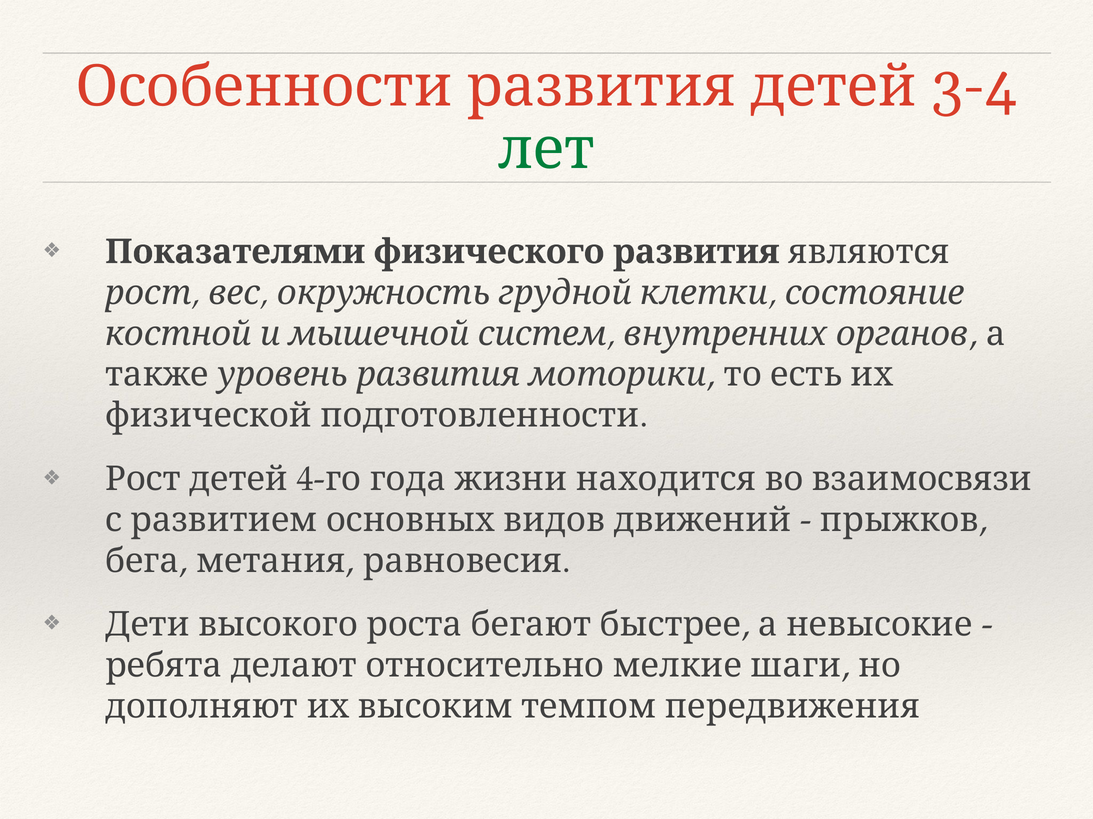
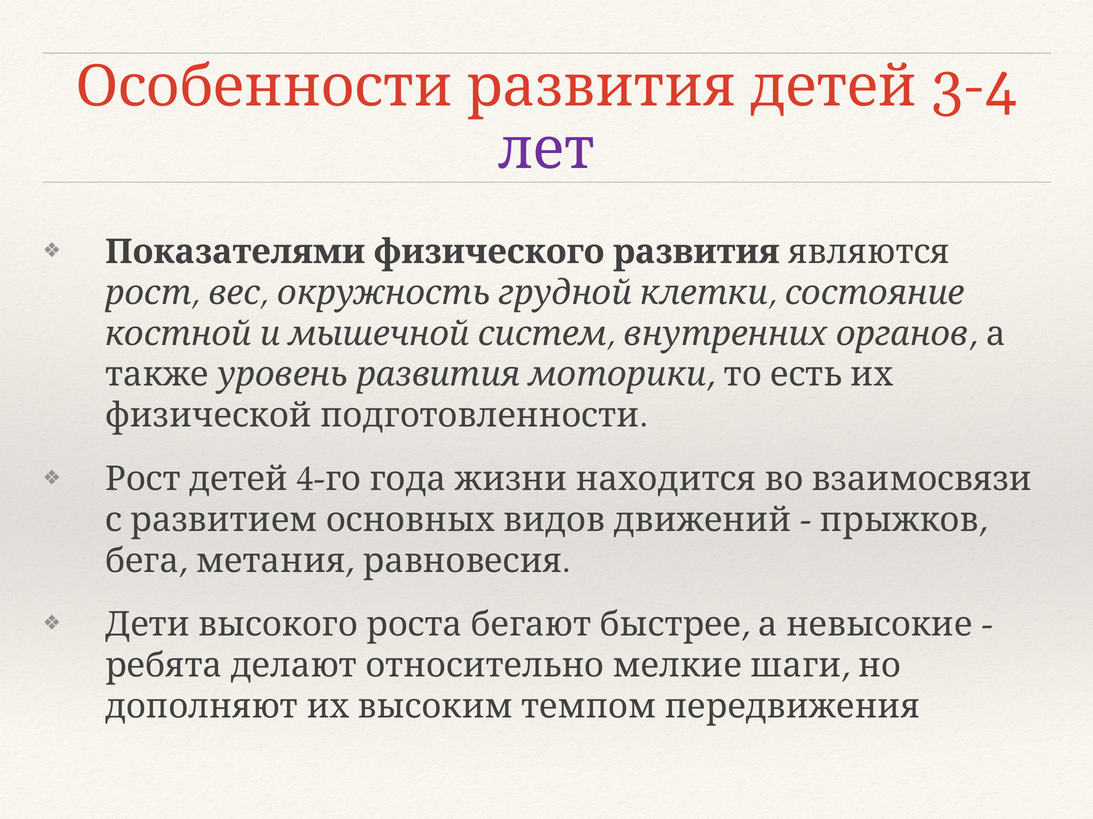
лет colour: green -> purple (546, 149)
